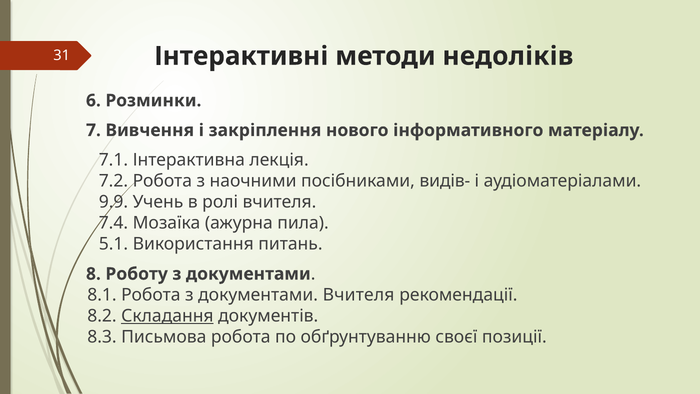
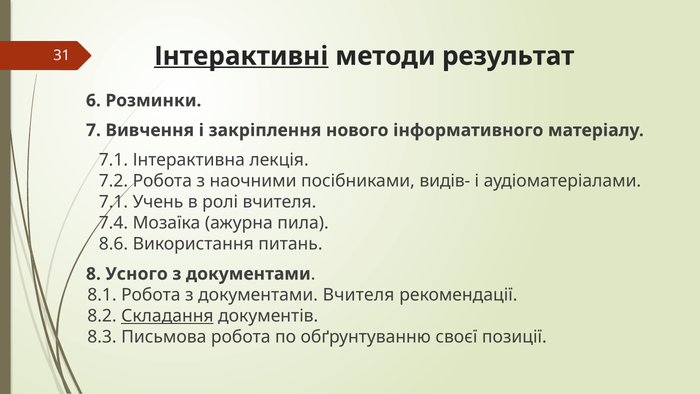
Інтерактивні underline: none -> present (241, 56)
недоліків: недоліків -> результат (508, 56)
9.9: 9.9 -> 7.1 (113, 202)
5.1: 5.1 -> 8.6 (113, 244)
Роботу: Роботу -> Усного (137, 274)
